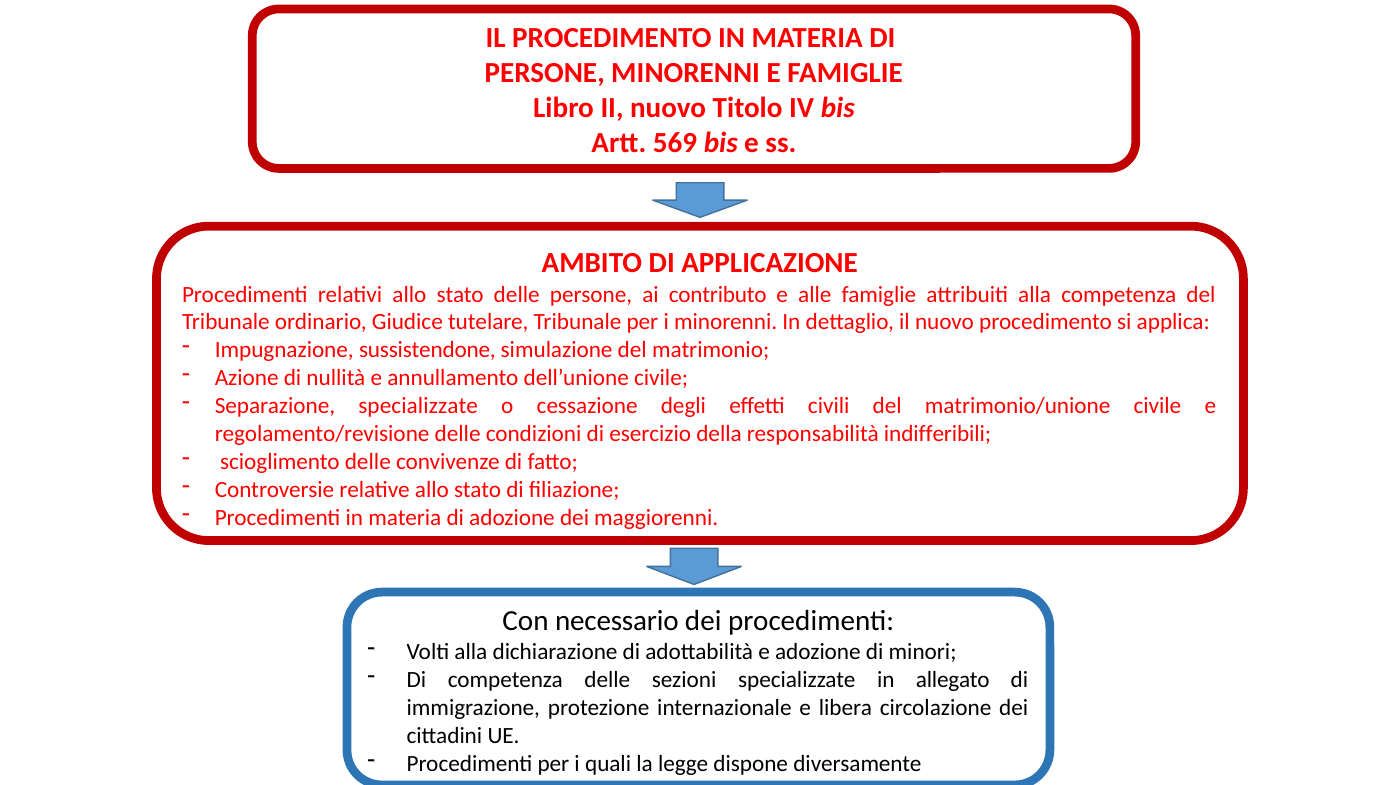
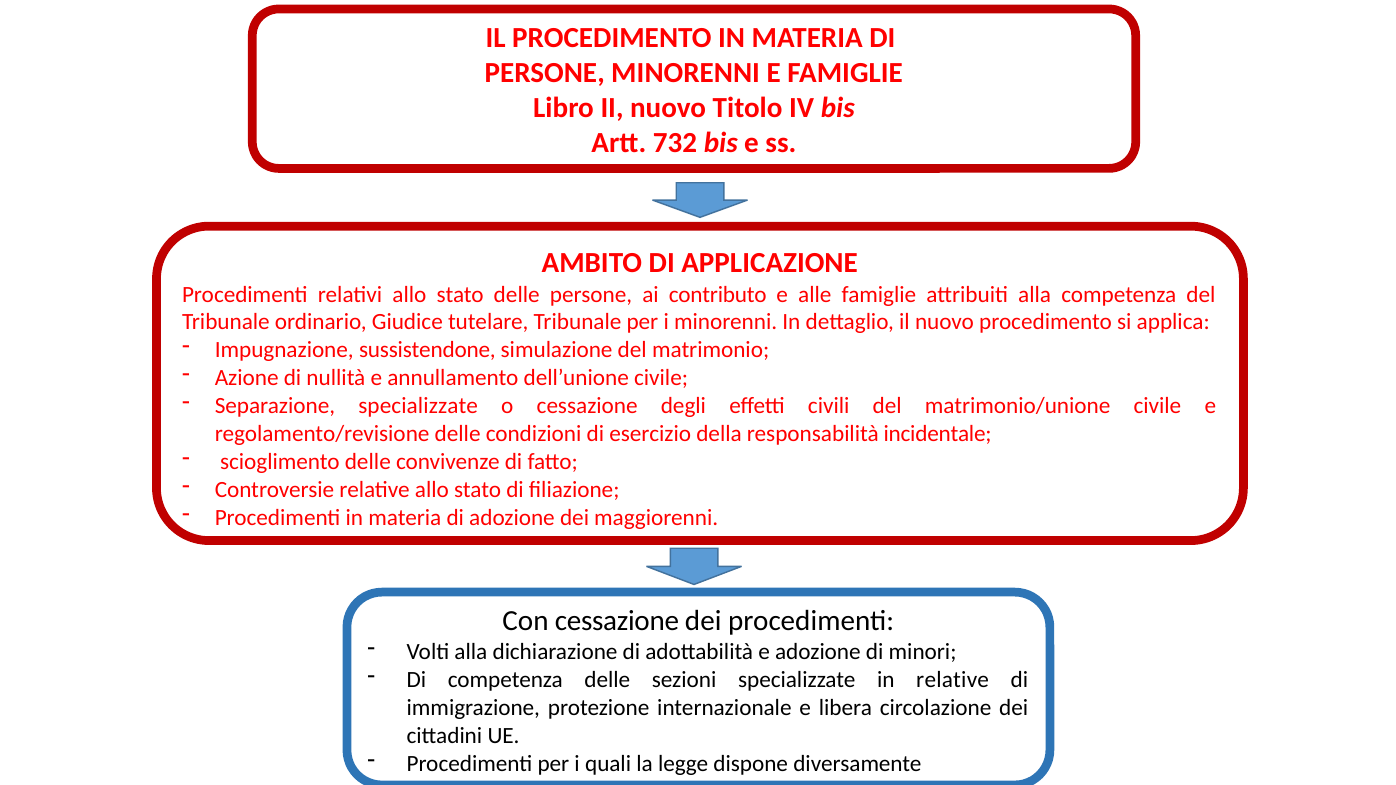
569: 569 -> 732 (675, 143)
indifferibili: indifferibili -> incidentale (938, 434)
Con necessario: necessario -> cessazione (617, 621)
in allegato: allegato -> relative (953, 680)
